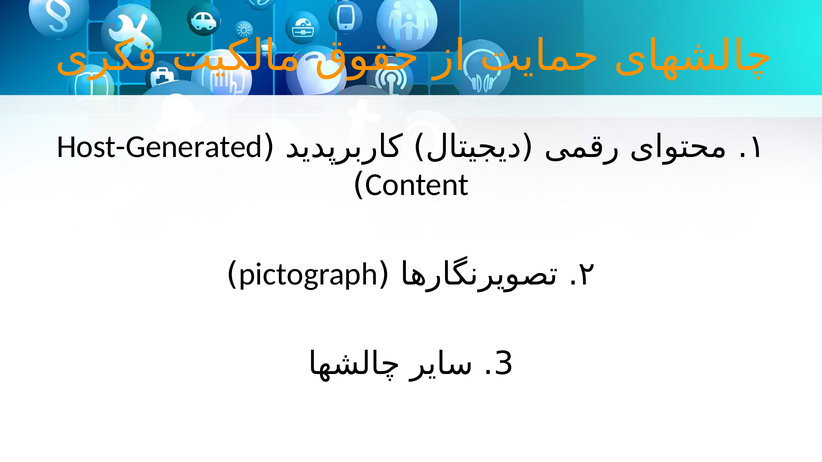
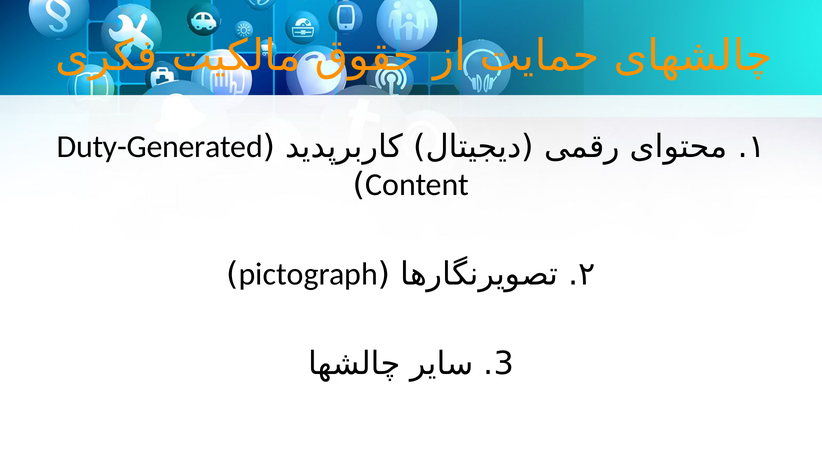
Host-Generated: Host-Generated -> Duty-Generated (160, 147)
